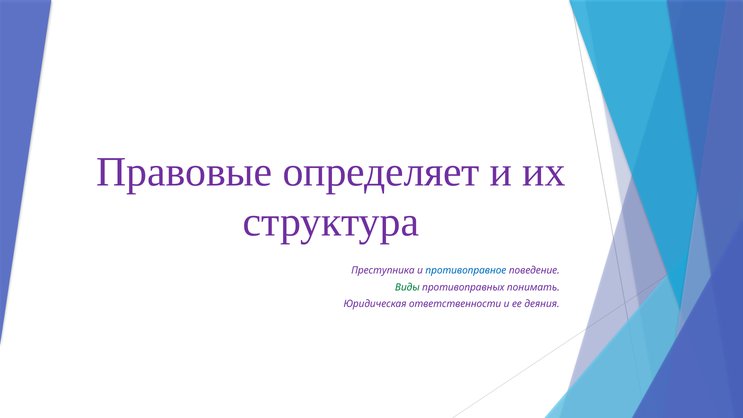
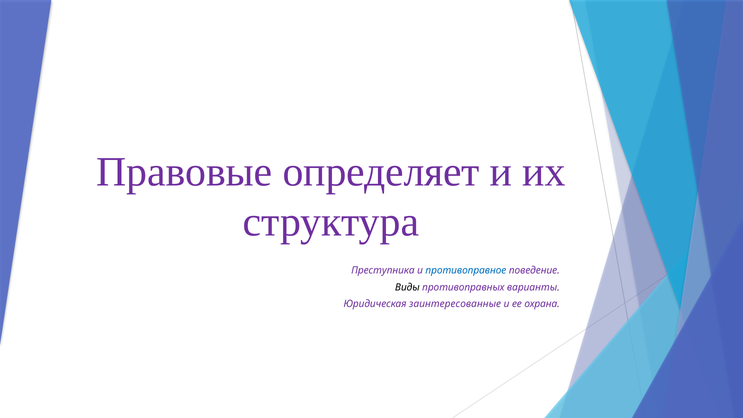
Виды colour: green -> black (407, 287)
понимать: понимать -> варианты (533, 287)
ответственности: ответственности -> заинтересованные (455, 304)
деяния: деяния -> охрана (542, 304)
